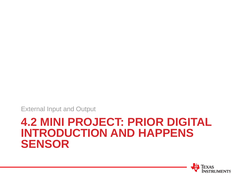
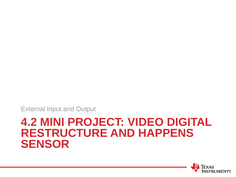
PRIOR: PRIOR -> VIDEO (146, 122)
INTRODUCTION: INTRODUCTION -> RESTRUCTURE (64, 133)
